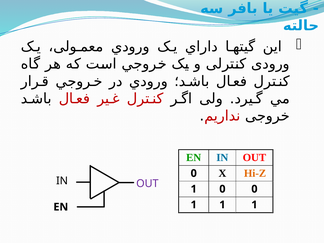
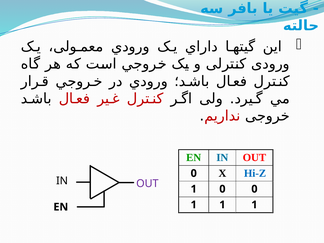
Hi-Z colour: orange -> blue (255, 173)
